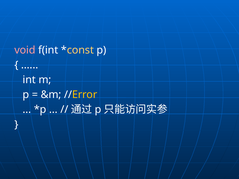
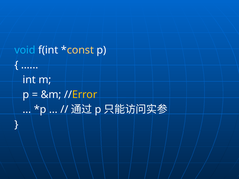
void colour: pink -> light blue (25, 50)
